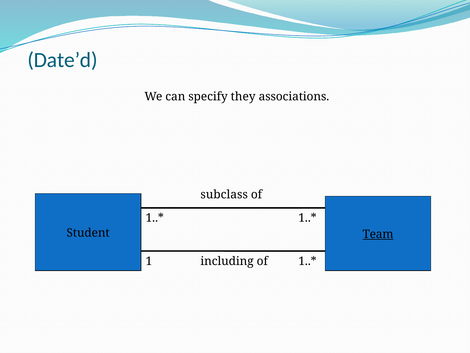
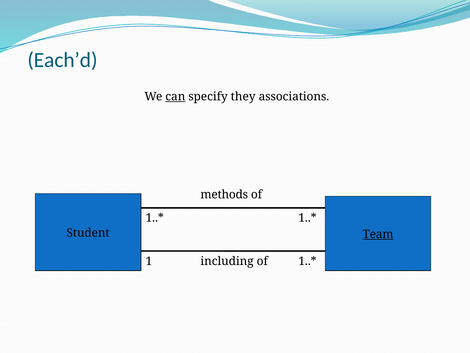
Date’d: Date’d -> Each’d (63, 60)
can underline: none -> present (175, 96)
subclass: subclass -> methods (224, 194)
